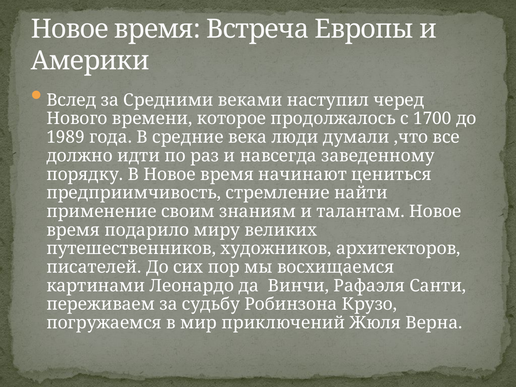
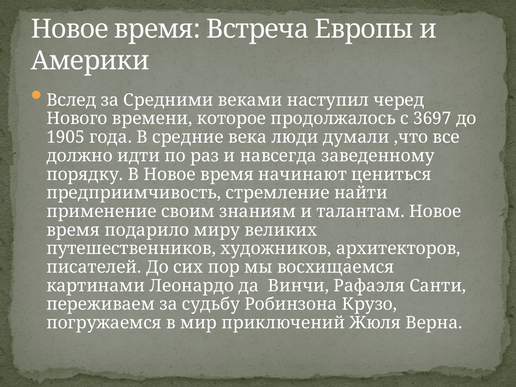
1700: 1700 -> 3697 (432, 119)
1989: 1989 -> 1905 (66, 137)
